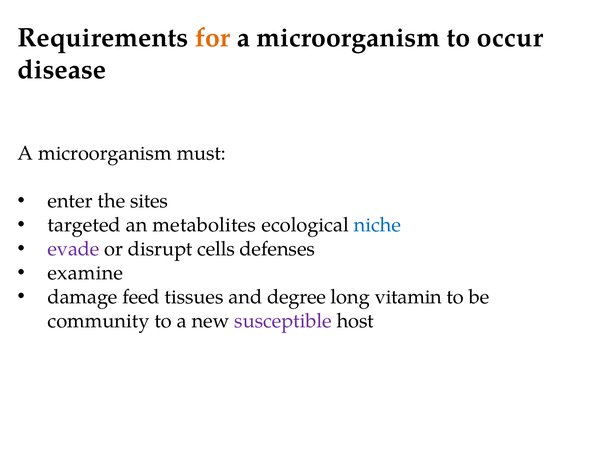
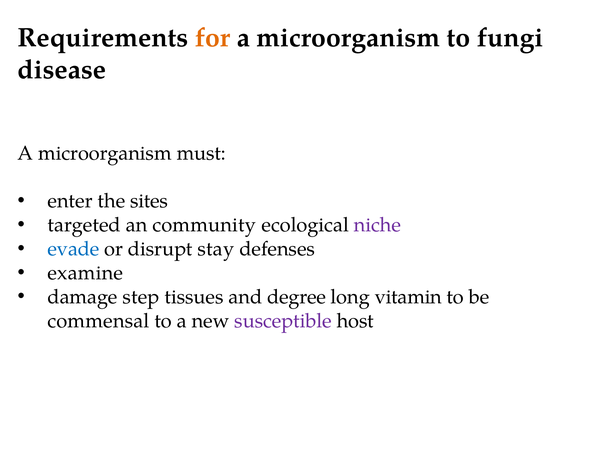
occur: occur -> fungi (510, 38)
metabolites: metabolites -> community (204, 225)
niche colour: blue -> purple (377, 225)
evade colour: purple -> blue (73, 249)
cells: cells -> stay (216, 249)
feed: feed -> step (141, 296)
community: community -> commensal (98, 320)
